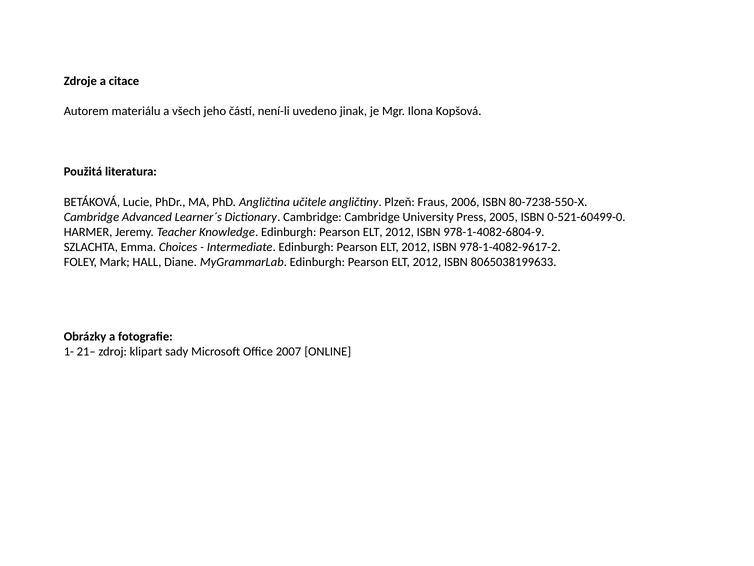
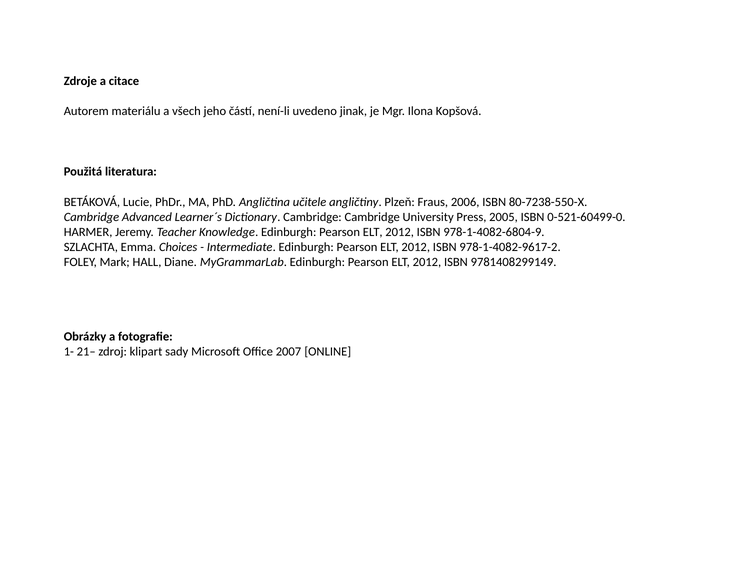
8065038199633: 8065038199633 -> 9781408299149 (514, 262)
